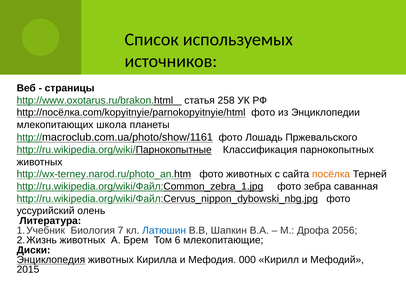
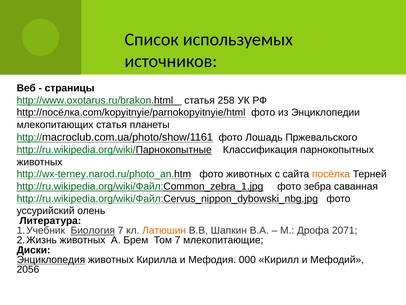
млекопитающих школа: школа -> статья (112, 125)
Биология underline: none -> present (93, 230)
Латюшин colour: blue -> orange (164, 230)
2056: 2056 -> 2071 (345, 230)
Том 6: 6 -> 7 (178, 240)
2015: 2015 -> 2056 (28, 269)
